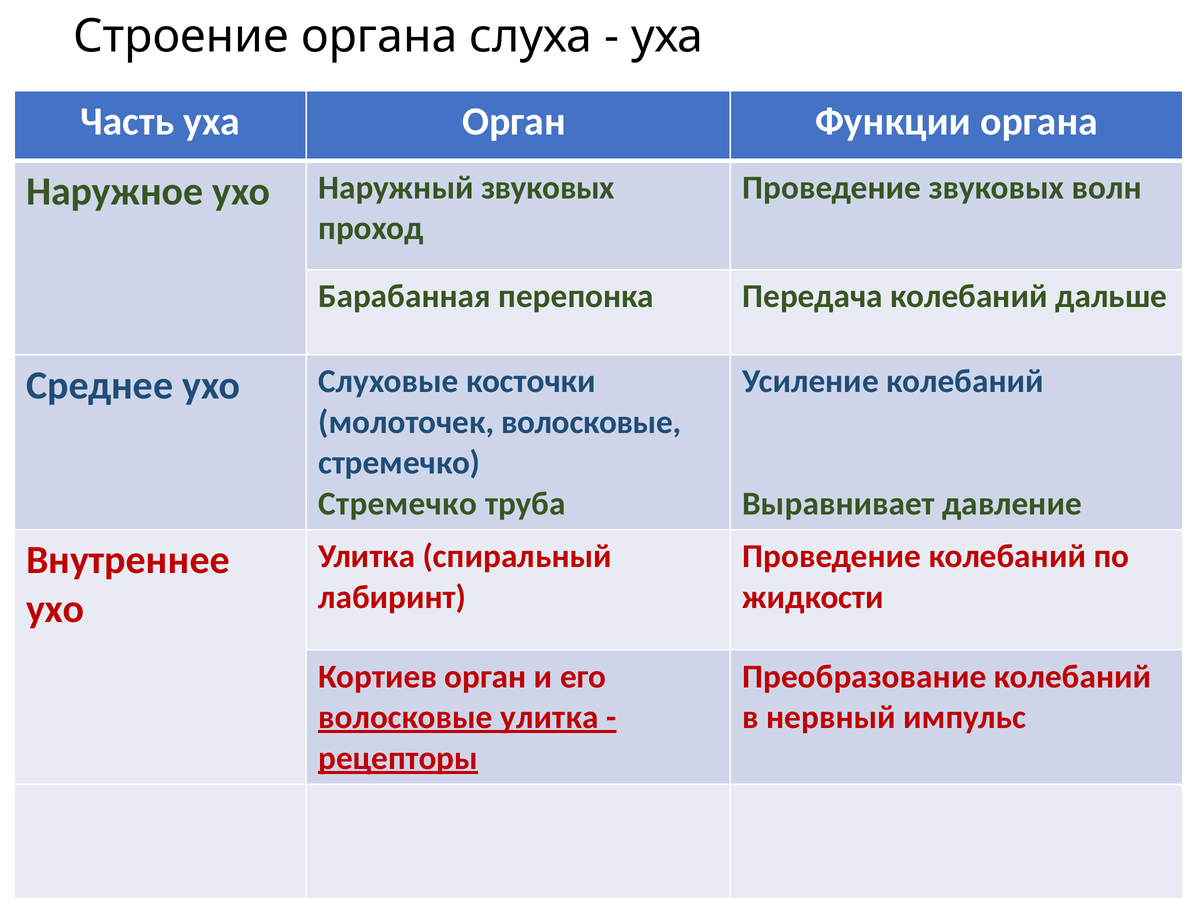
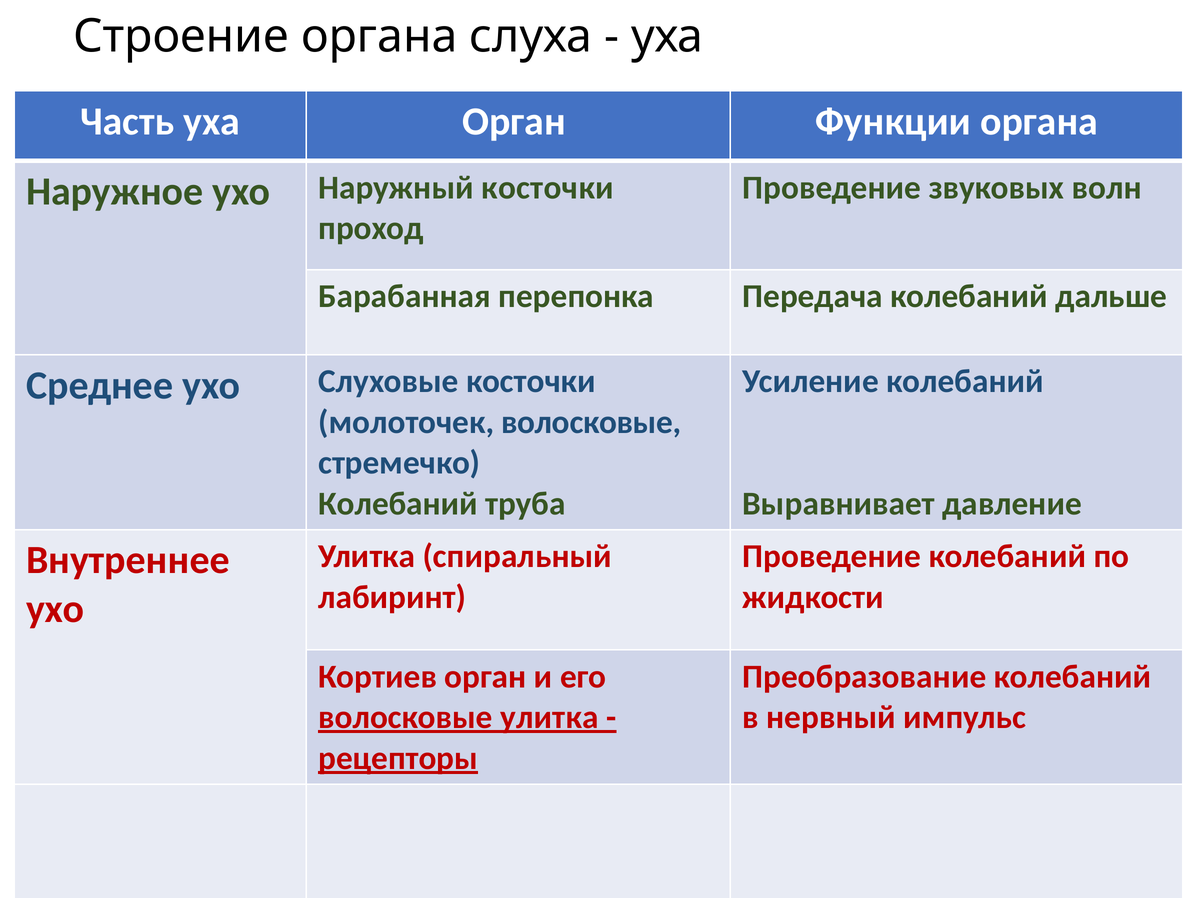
Наружный звуковых: звуковых -> косточки (548, 188)
Стремечко: Стремечко -> Колебаний (398, 503)
